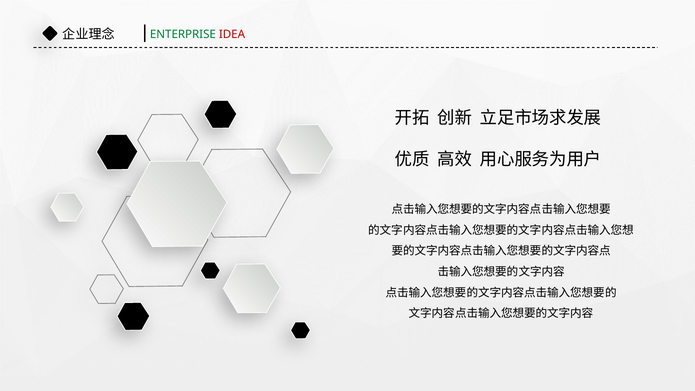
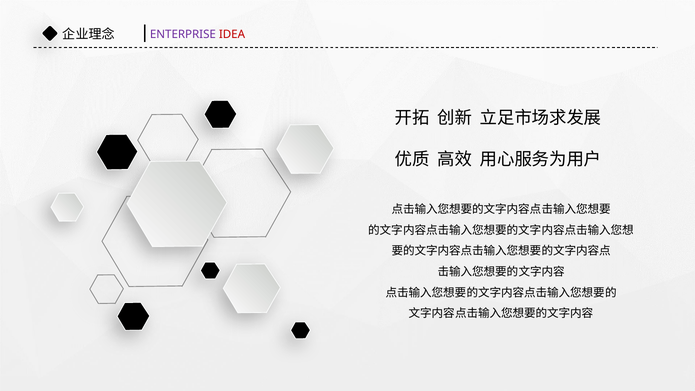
ENTERPRISE colour: green -> purple (183, 35)
